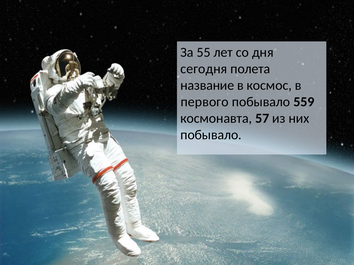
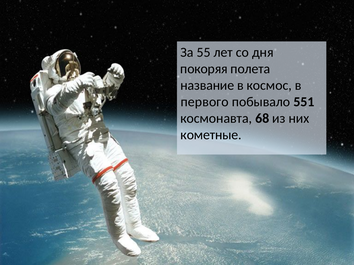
сегодня: сегодня -> покоряя (204, 69)
559: 559 -> 551 (304, 102)
57: 57 -> 68 (262, 119)
побывало: побывало -> кометные (211, 135)
